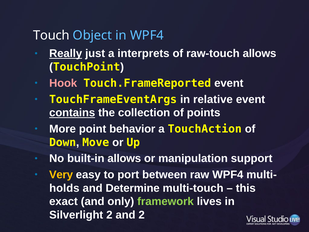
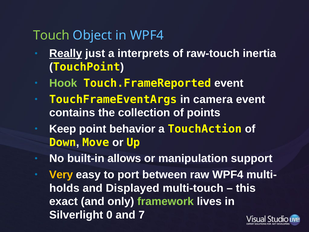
Touch colour: white -> light green (51, 35)
raw-touch allows: allows -> inertia (259, 53)
Hook colour: pink -> light green (63, 83)
relative: relative -> camera (213, 99)
contains underline: present -> none (72, 113)
More: More -> Keep (63, 129)
Determine: Determine -> Displayed (133, 188)
Silverlight 2: 2 -> 0 (109, 215)
and 2: 2 -> 7 (142, 215)
